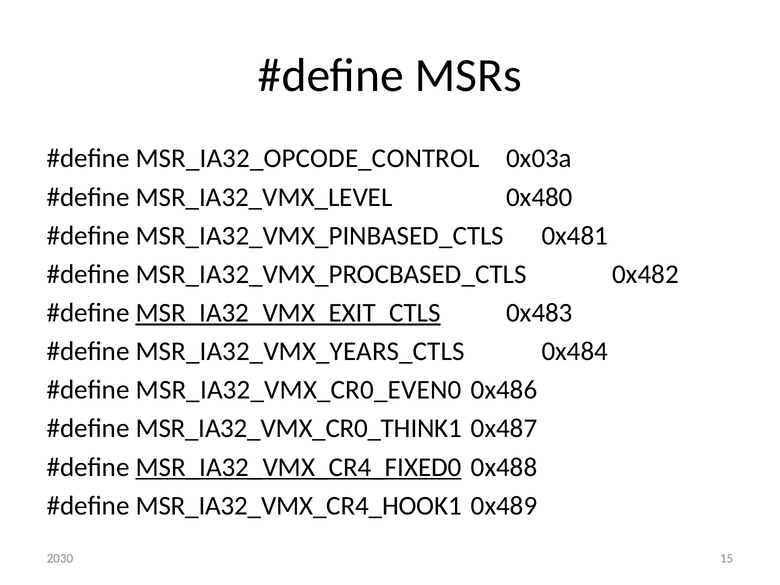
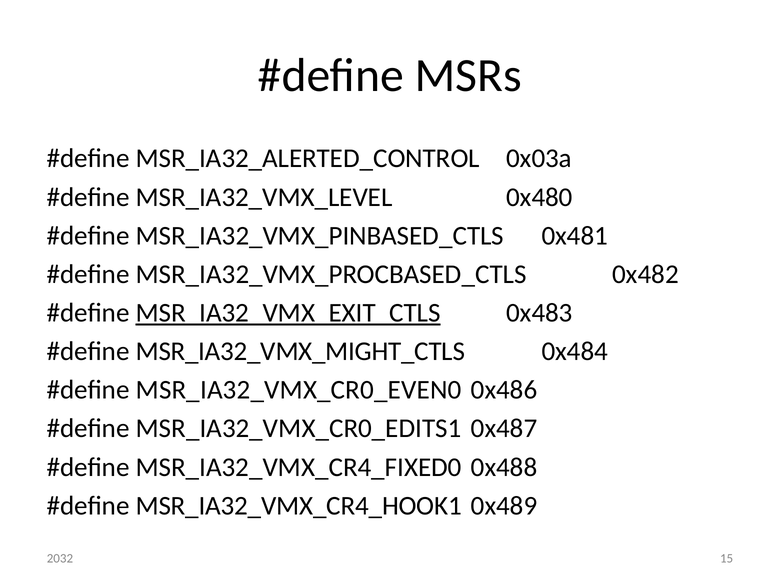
MSR_IA32_OPCODE_CONTROL: MSR_IA32_OPCODE_CONTROL -> MSR_IA32_ALERTED_CONTROL (308, 159)
MSR_IA32_VMX_YEARS_CTLS: MSR_IA32_VMX_YEARS_CTLS -> MSR_IA32_VMX_MIGHT_CTLS (300, 351)
MSR_IA32_VMX_CR0_THINK1: MSR_IA32_VMX_CR0_THINK1 -> MSR_IA32_VMX_CR0_EDITS1 (299, 429)
MSR_IA32_VMX_CR4_FIXED0 underline: present -> none (299, 467)
2030: 2030 -> 2032 (60, 559)
